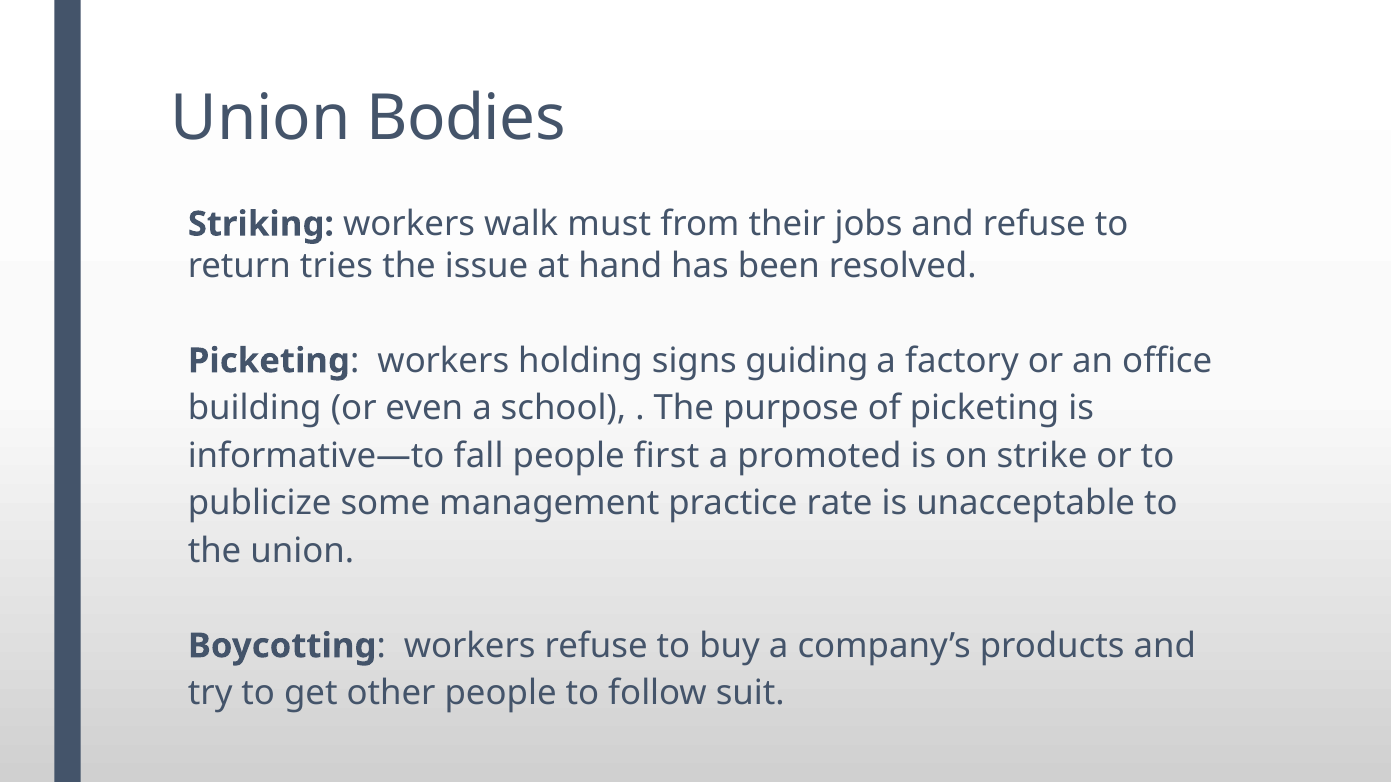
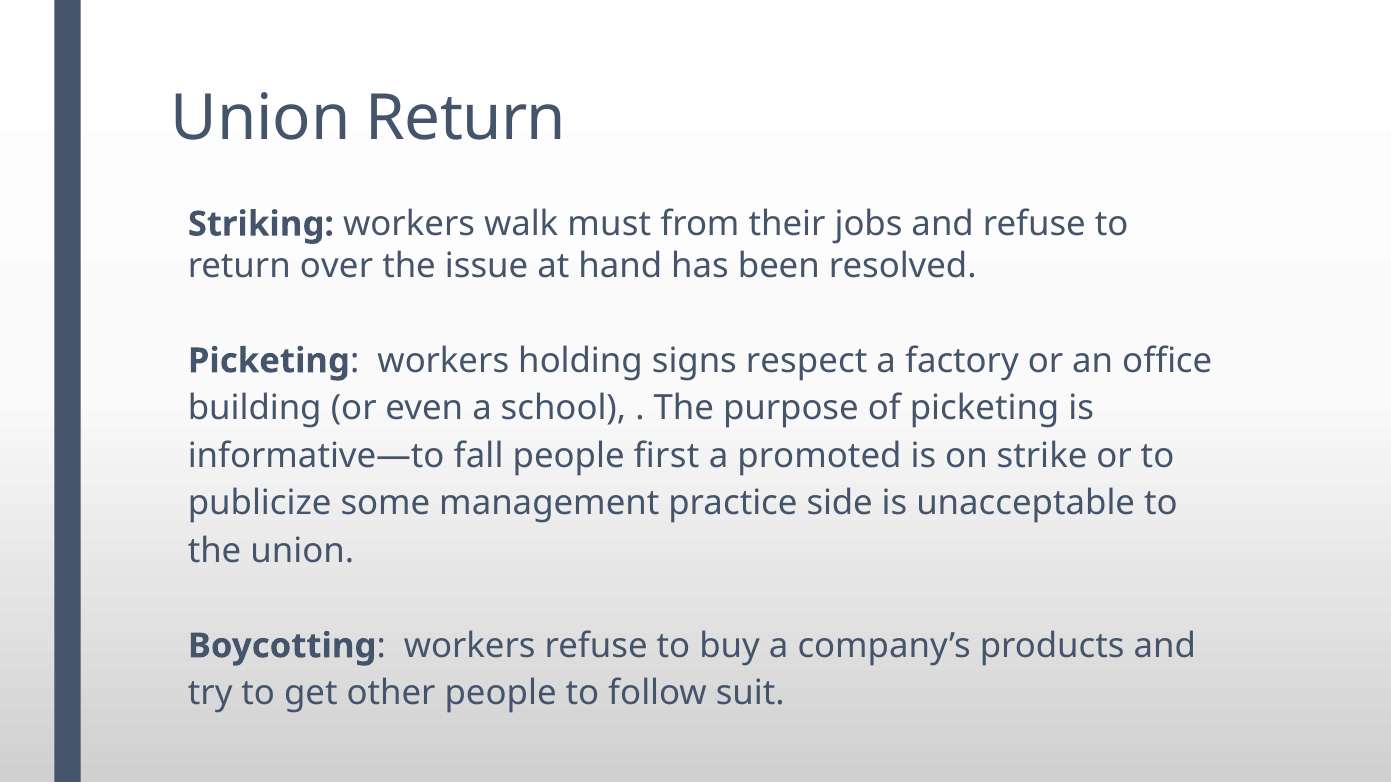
Union Bodies: Bodies -> Return (466, 119)
tries: tries -> over (337, 266)
guiding: guiding -> respect (807, 361)
rate: rate -> side (840, 504)
